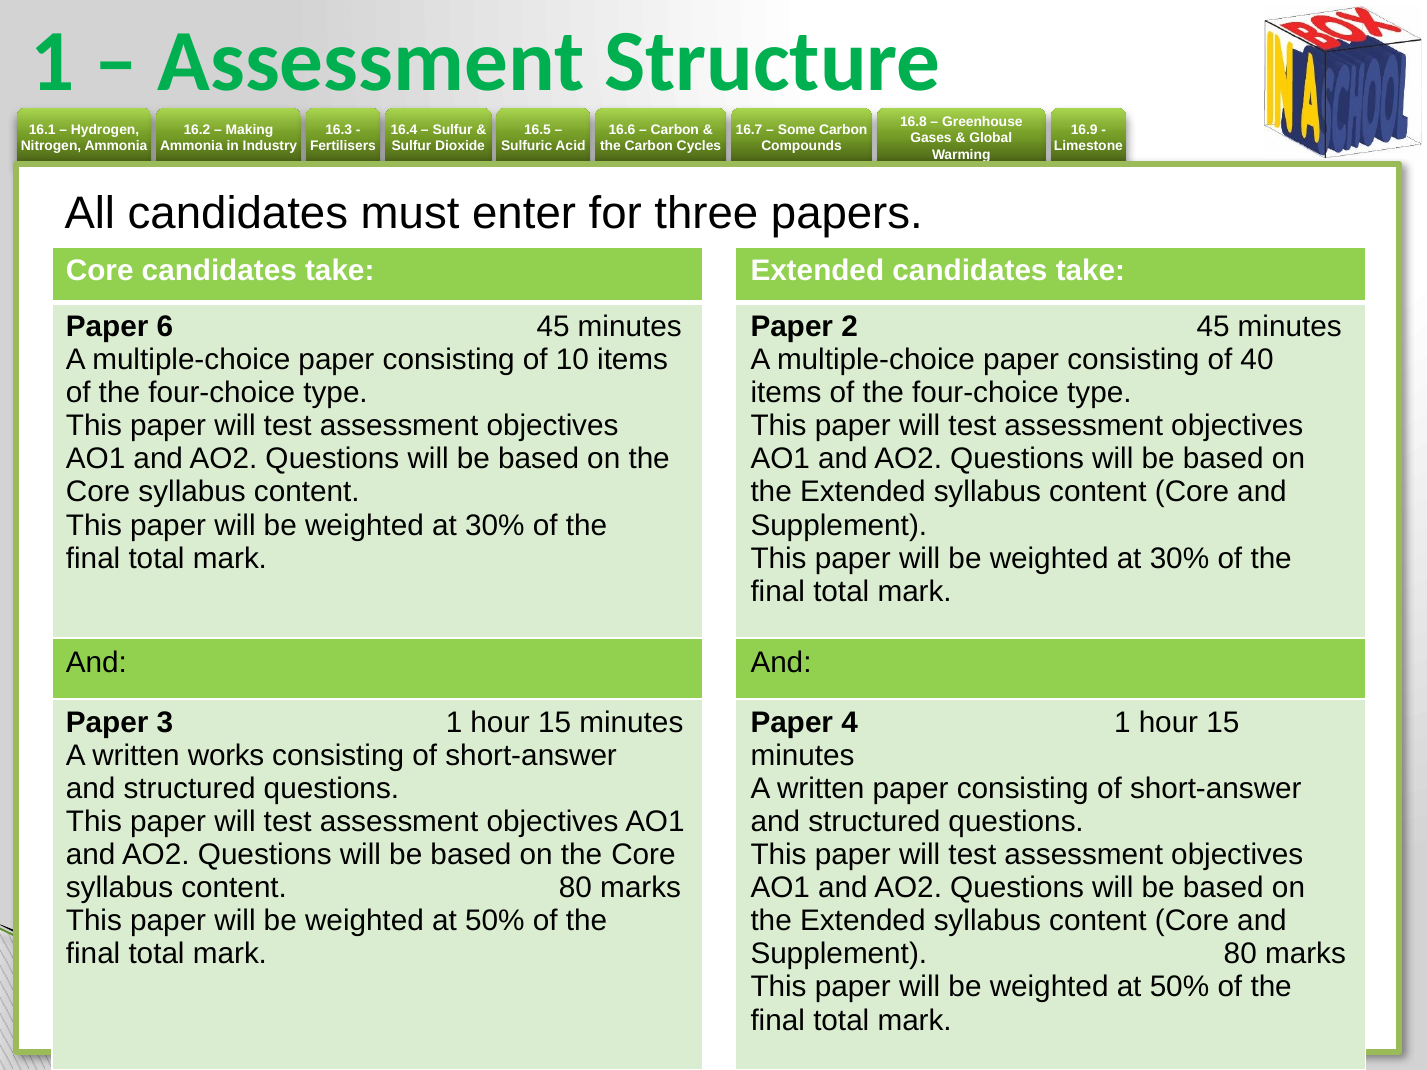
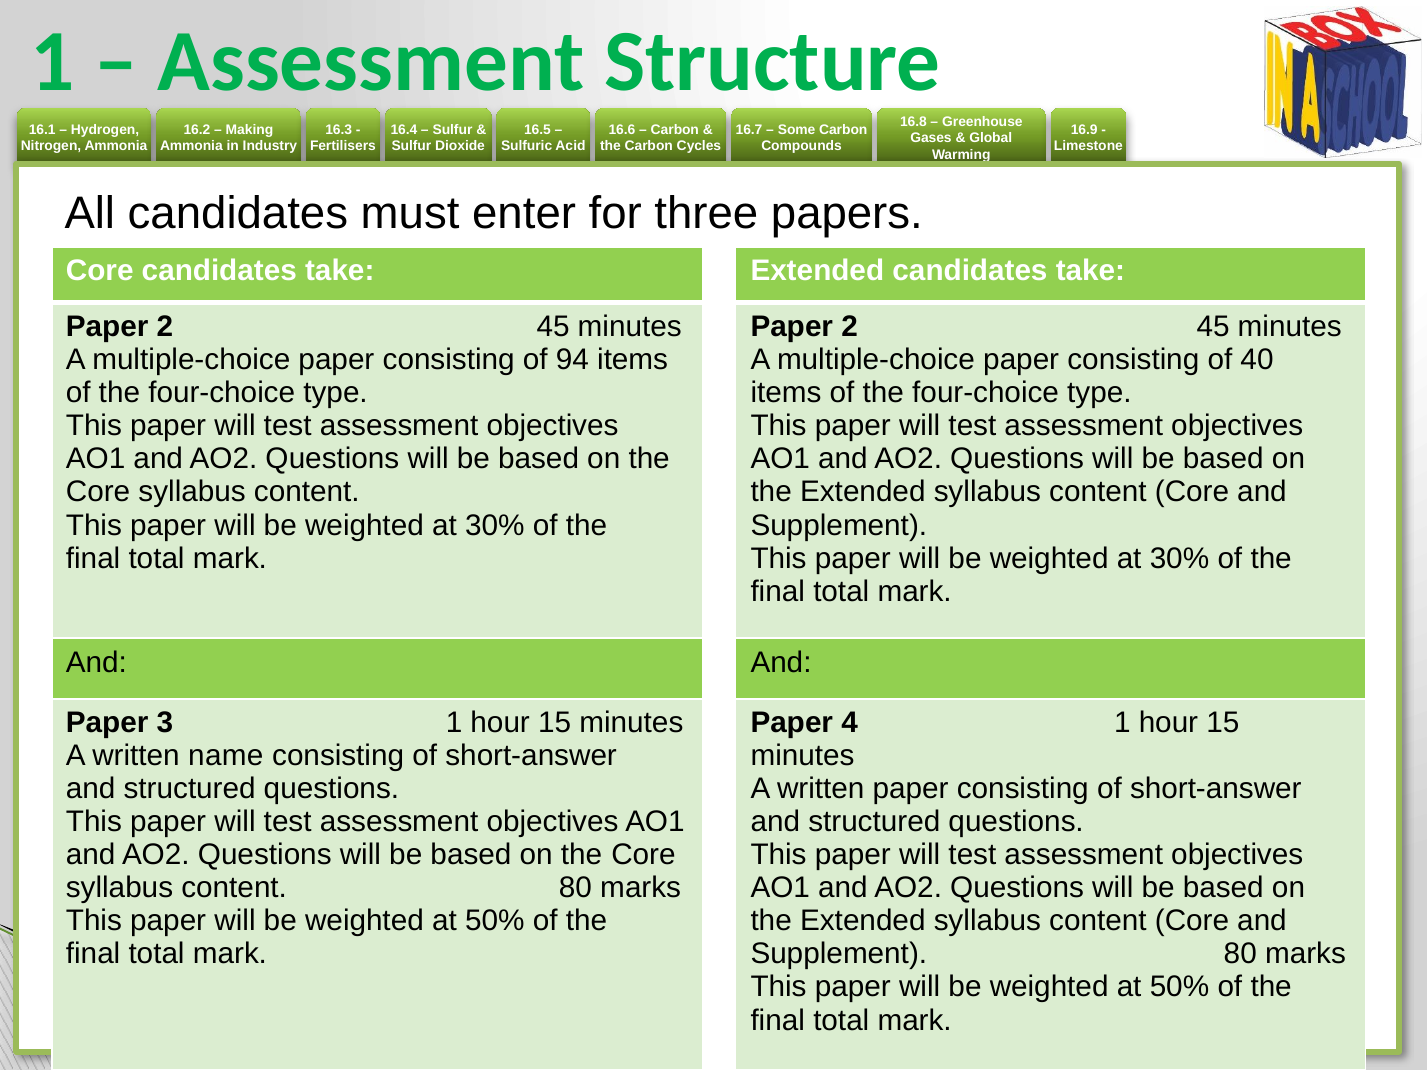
6: 6 -> 2 (165, 327)
10: 10 -> 94 (572, 360)
works: works -> name (226, 756)
